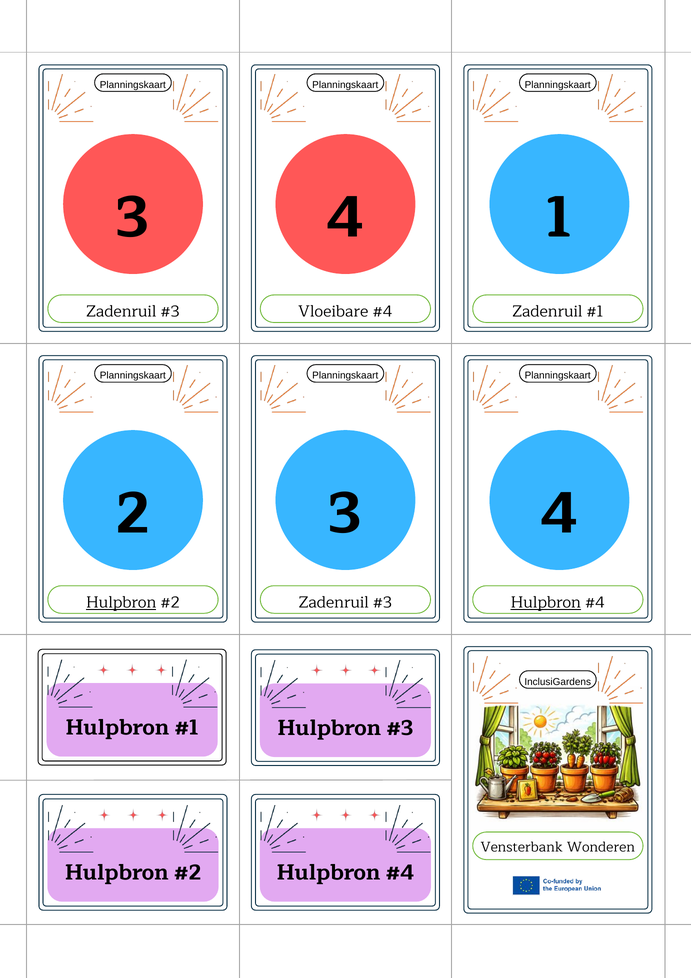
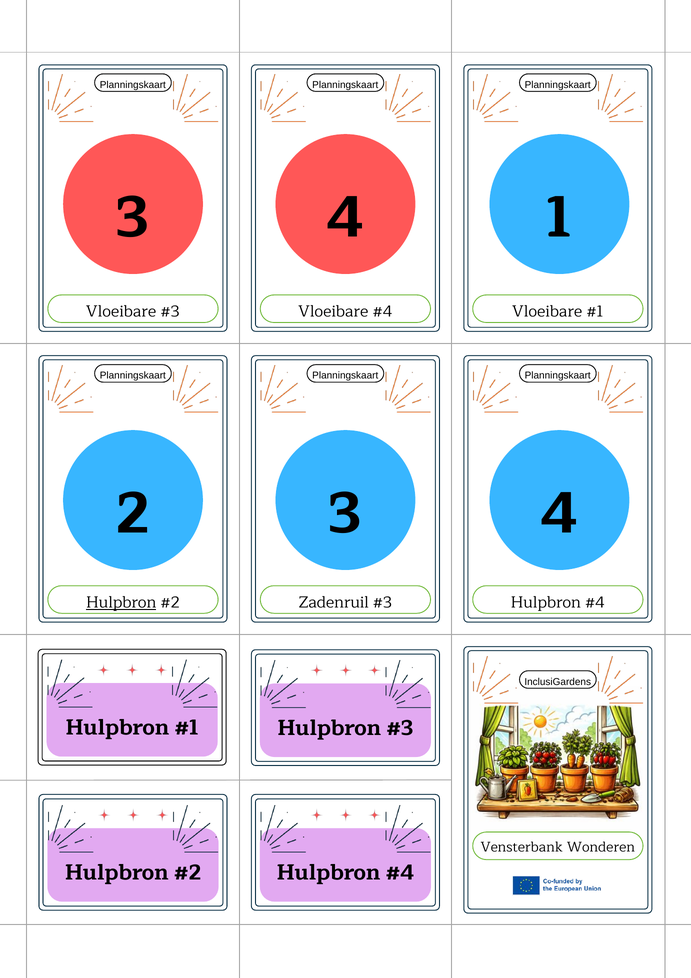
Zadenruil: Zadenruil -> Vloeibare (121, 312)
Zadenruil: Zadenruil -> Vloeibare (547, 312)
Hulpbron underline: present -> none (546, 602)
